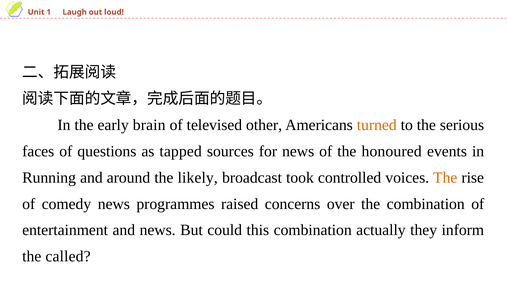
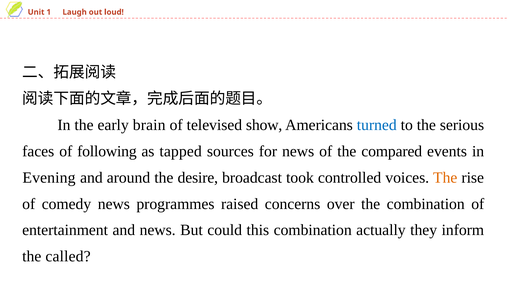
other: other -> show (264, 125)
turned colour: orange -> blue (377, 125)
questions: questions -> following (107, 151)
honoured: honoured -> compared (392, 151)
Running: Running -> Evening (49, 178)
likely: likely -> desire (198, 178)
